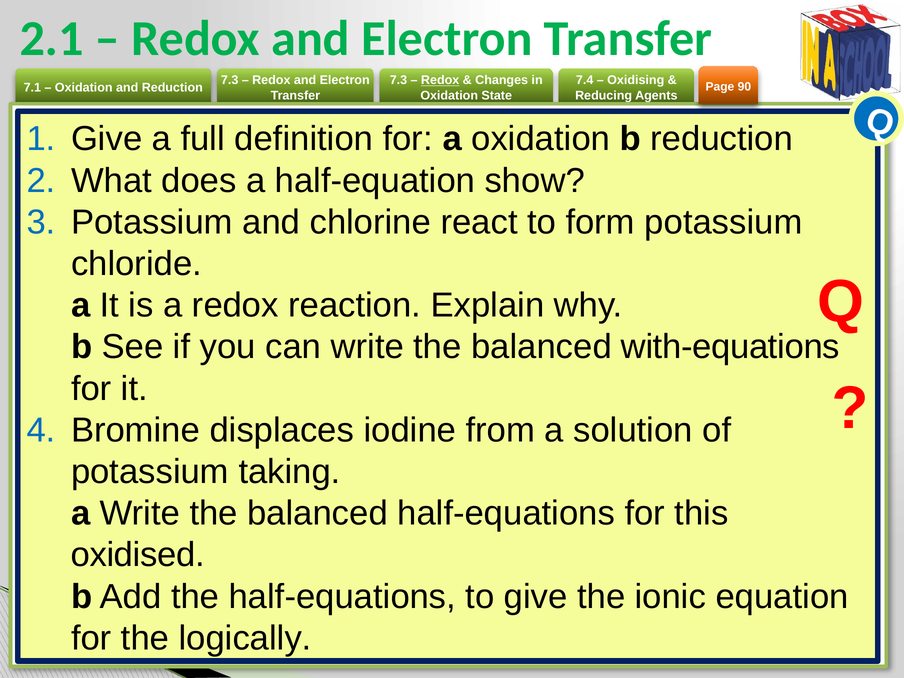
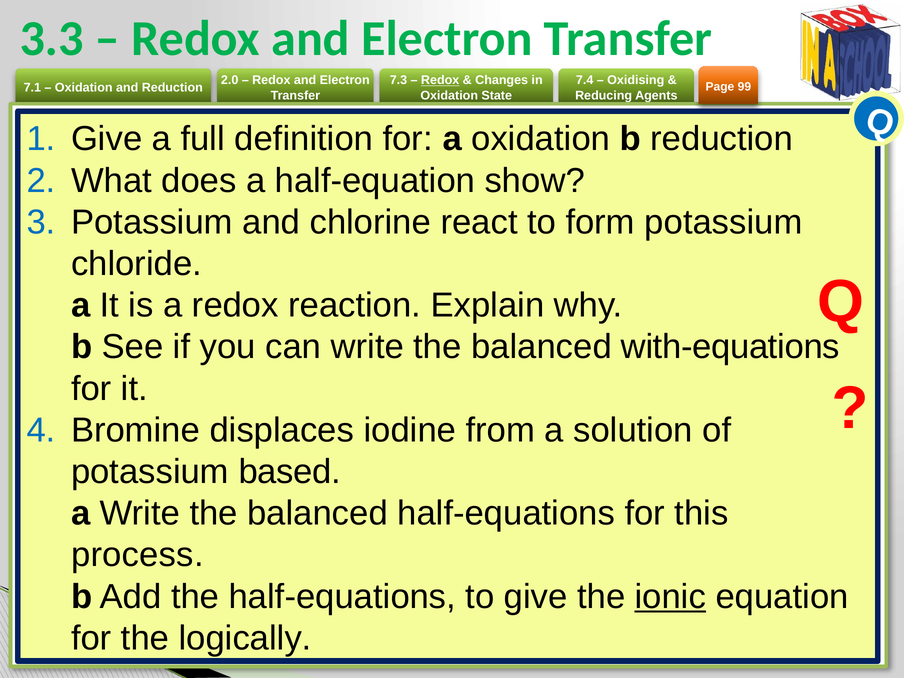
2.1: 2.1 -> 3.3 (52, 39)
7.3: 7.3 -> 2.0 (230, 80)
90: 90 -> 99 (744, 87)
taking: taking -> based (290, 472)
oxidised: oxidised -> process (137, 555)
ionic underline: none -> present (670, 597)
